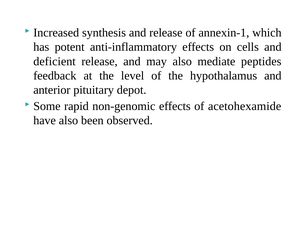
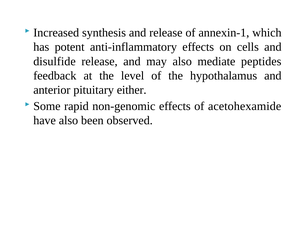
deficient: deficient -> disulfide (55, 61)
depot: depot -> either (132, 90)
